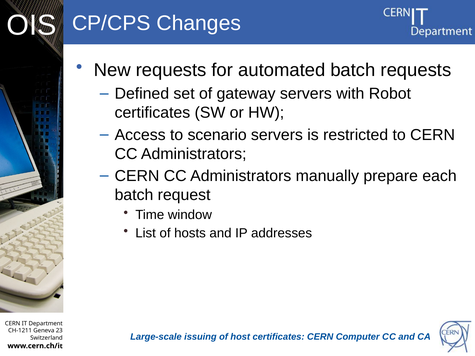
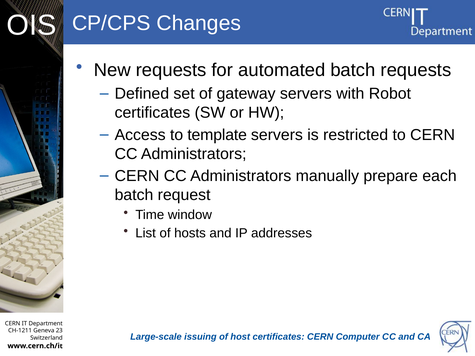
scenario: scenario -> template (217, 135)
